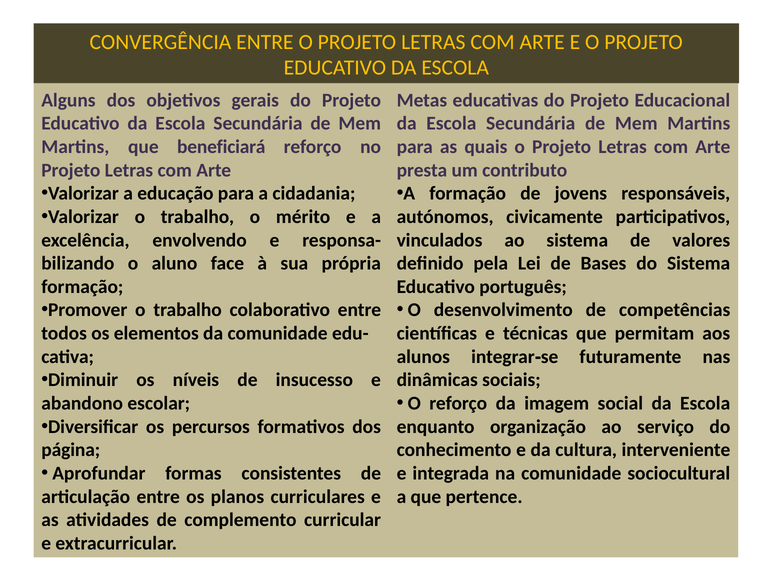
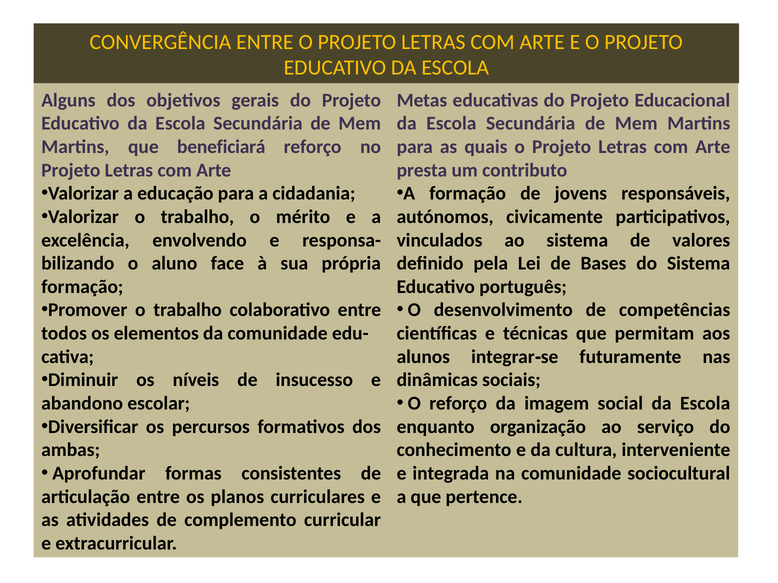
página: página -> ambas (71, 450)
